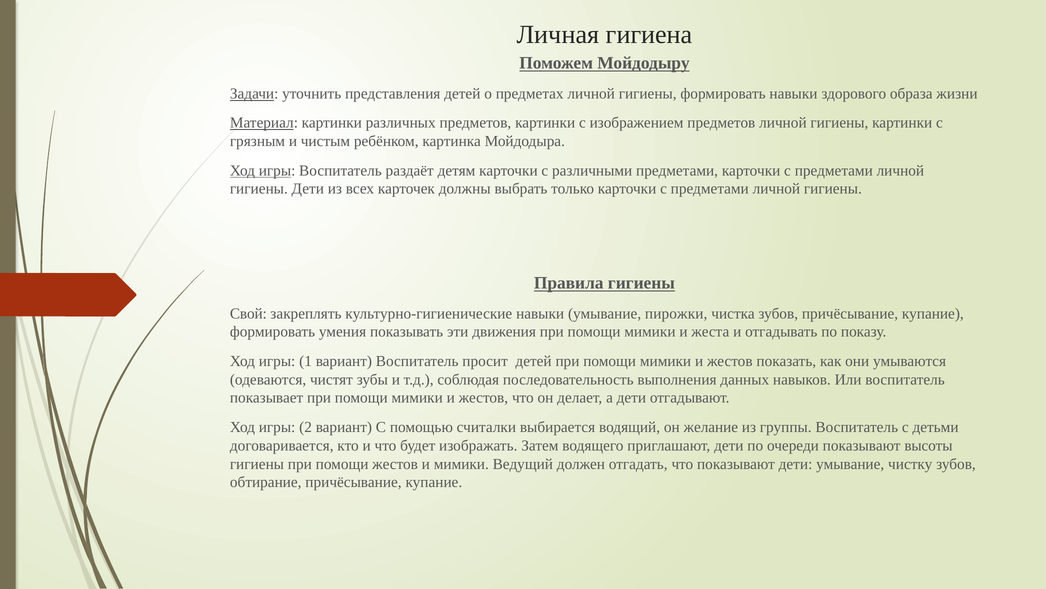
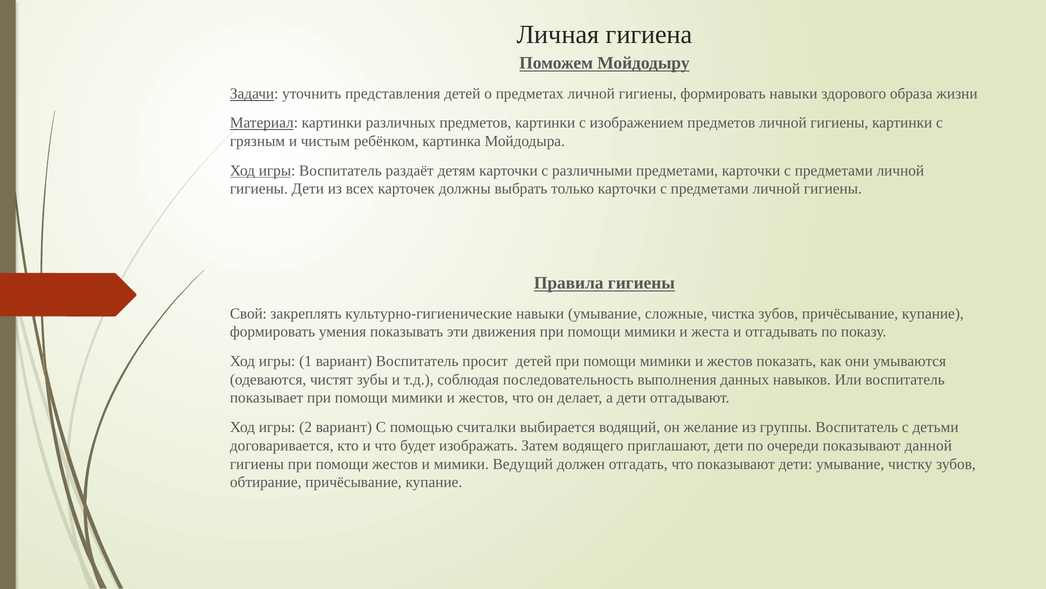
пирожки: пирожки -> сложные (676, 313)
высоты: высоты -> данной (928, 445)
